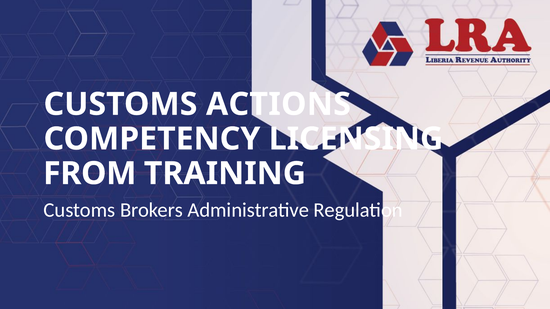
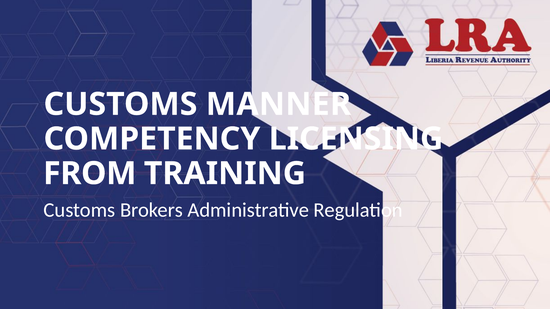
ACTIONS: ACTIONS -> MANNER (278, 104)
